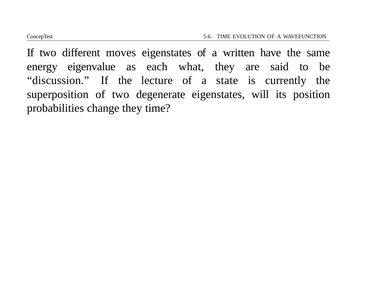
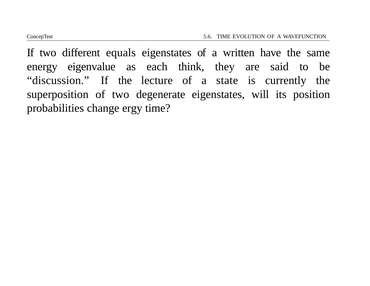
moves: moves -> equals (121, 53)
what: what -> think (191, 66)
change they: they -> ergy (132, 108)
